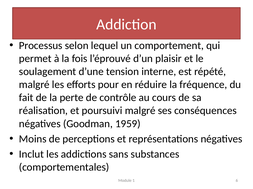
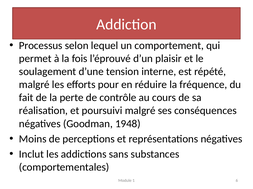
1959: 1959 -> 1948 (128, 124)
